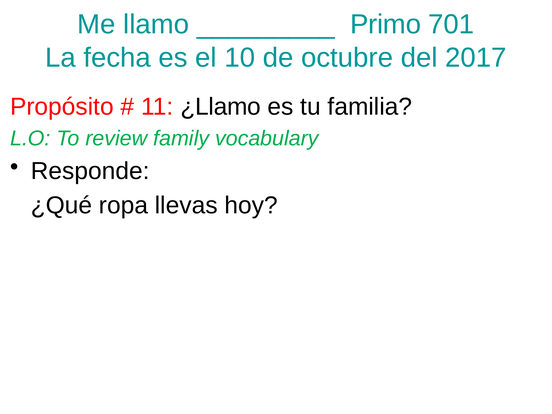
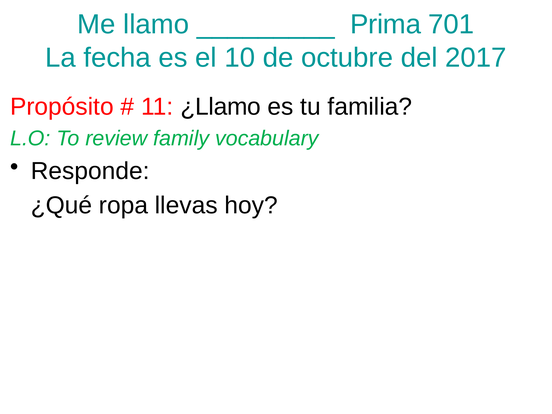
Primo: Primo -> Prima (386, 24)
